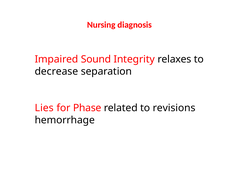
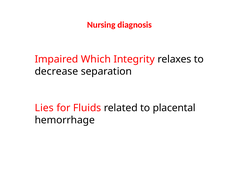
Sound: Sound -> Which (96, 59)
Phase: Phase -> Fluids (87, 108)
revisions: revisions -> placental (174, 108)
